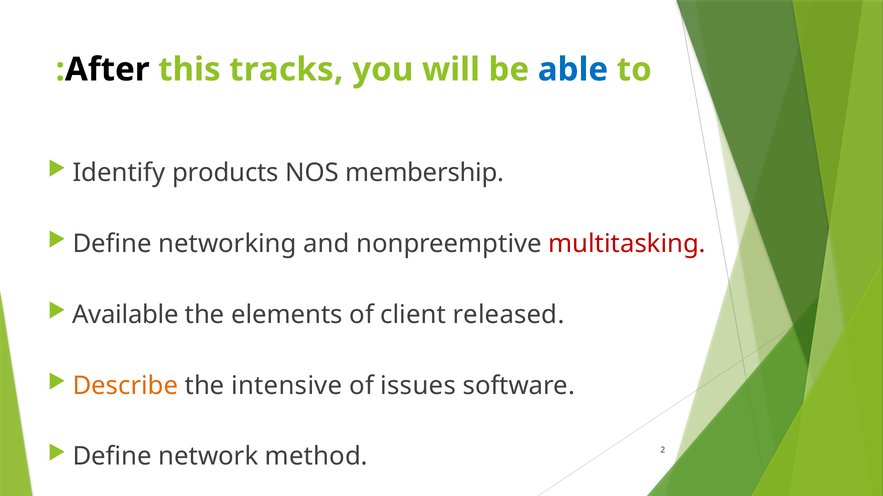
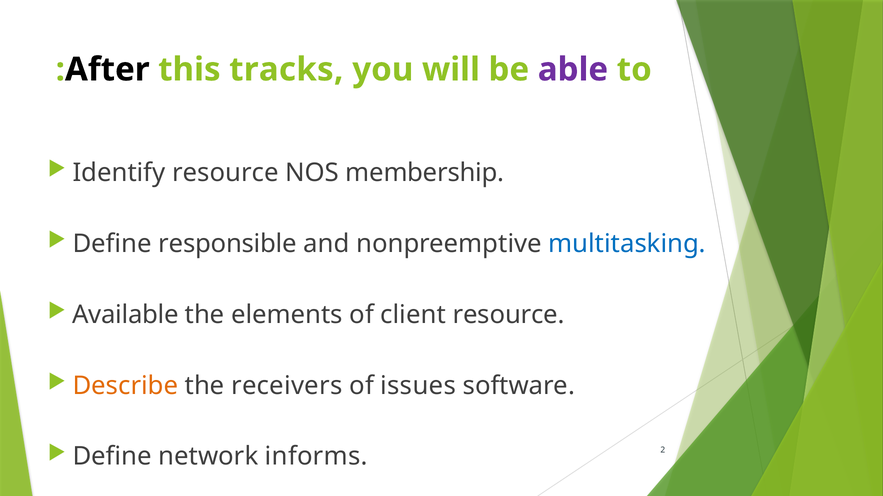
able colour: blue -> purple (573, 70)
Identify products: products -> resource (225, 173)
networking: networking -> responsible (228, 244)
multitasking colour: red -> blue (627, 244)
client released: released -> resource (509, 315)
intensive: intensive -> receivers (287, 386)
method: method -> informs (316, 457)
